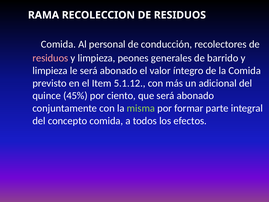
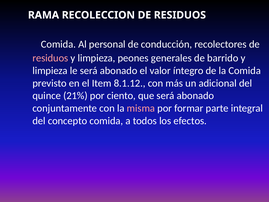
5.1.12: 5.1.12 -> 8.1.12 (130, 83)
45%: 45% -> 21% (75, 96)
misma colour: light green -> pink (141, 108)
